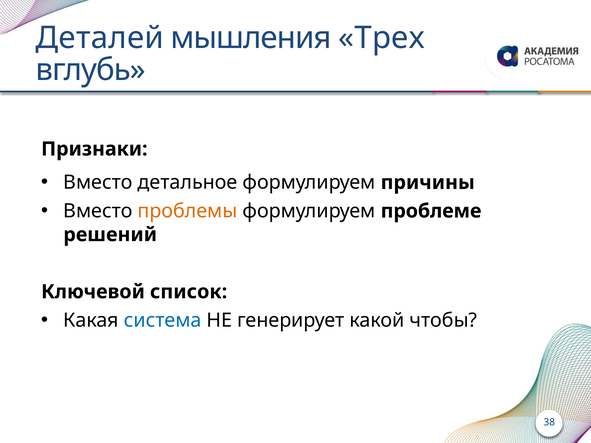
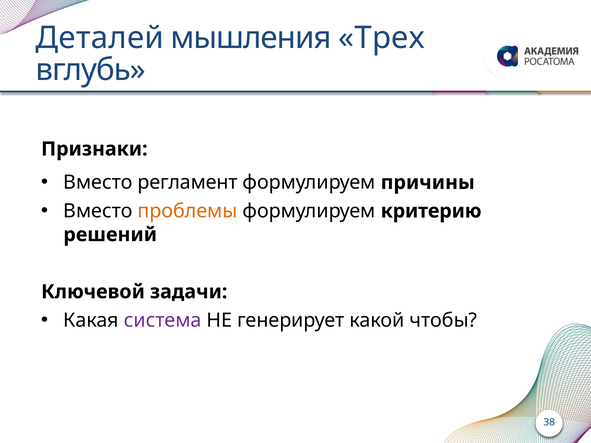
детальное: детальное -> регламент (188, 183)
проблеме: проблеме -> критерию (431, 211)
список: список -> задачи (189, 292)
система colour: blue -> purple (163, 321)
